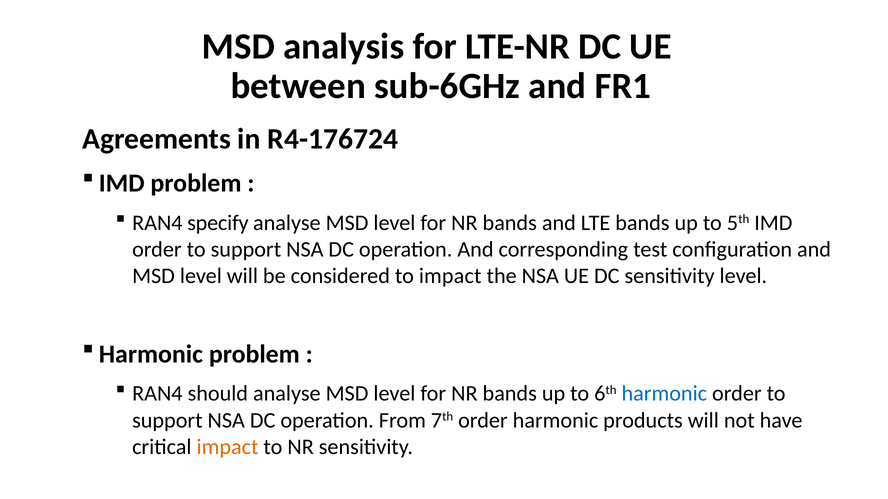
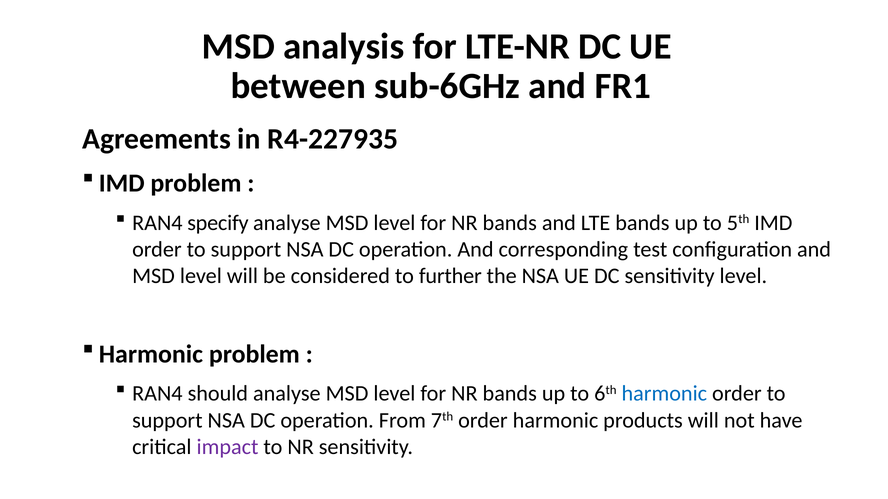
R4-176724: R4-176724 -> R4-227935 (333, 139)
to impact: impact -> further (450, 276)
impact colour: orange -> purple (228, 447)
